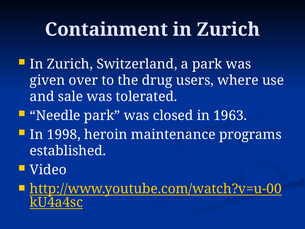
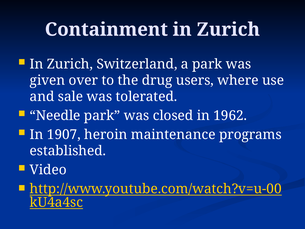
1963: 1963 -> 1962 (230, 116)
1998: 1998 -> 1907 (64, 134)
